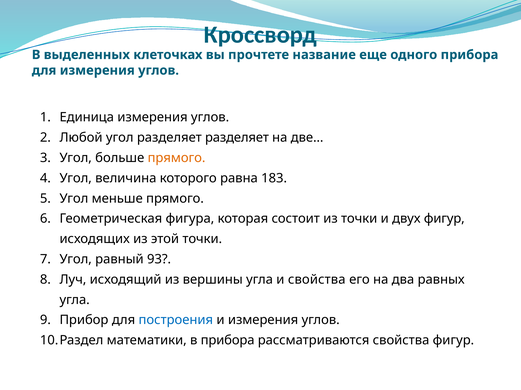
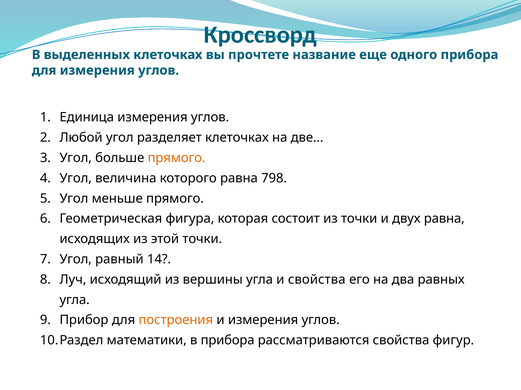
разделяет разделяет: разделяет -> клеточках (237, 138)
183: 183 -> 798 (274, 178)
двух фигур: фигур -> равна (444, 219)
93: 93 -> 14 (159, 260)
построения colour: blue -> orange (176, 321)
